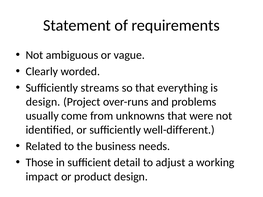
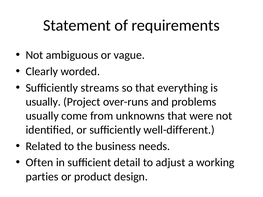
design: design -> usually (43, 102)
Those: Those -> Often (39, 163)
impact: impact -> parties (42, 177)
